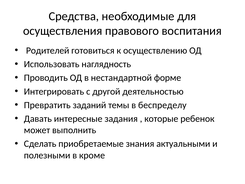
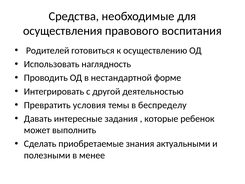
заданий: заданий -> условия (89, 105)
кроме: кроме -> менее (92, 155)
